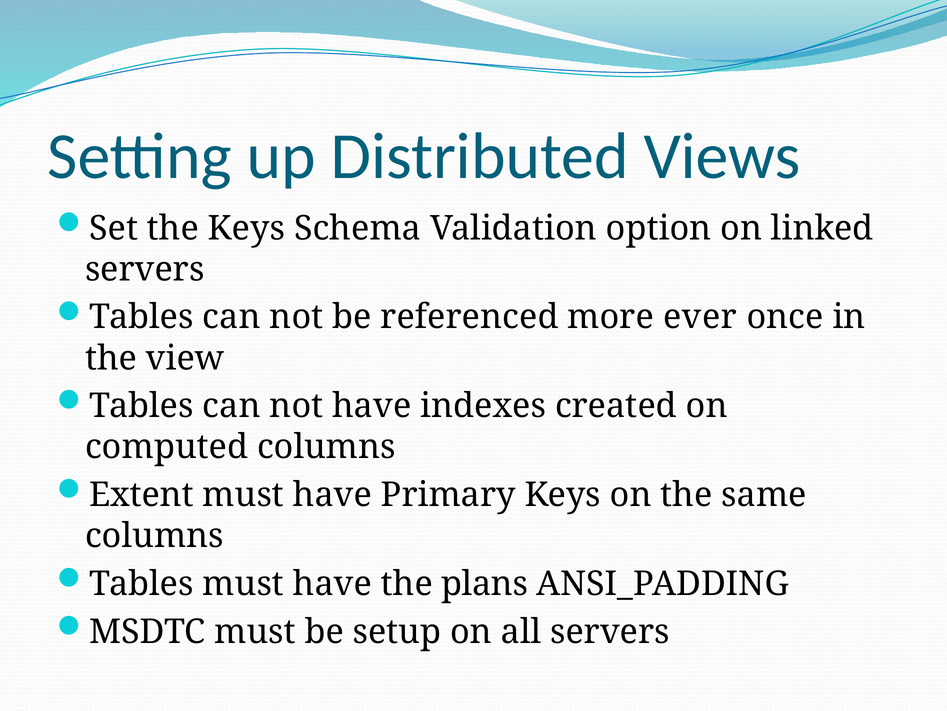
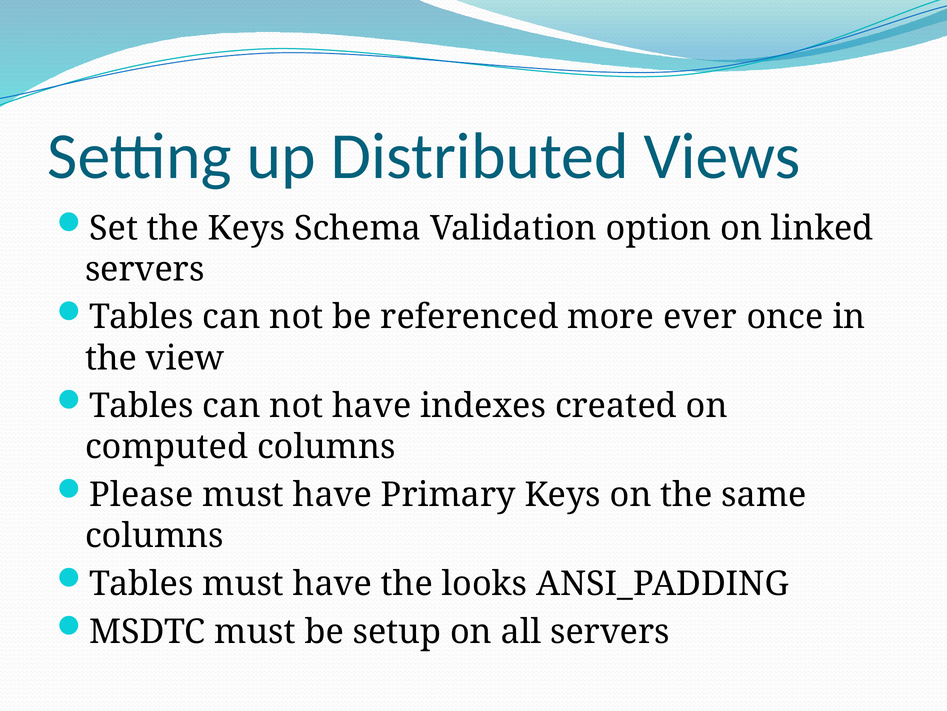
Extent: Extent -> Please (141, 495)
plans: plans -> looks (484, 583)
